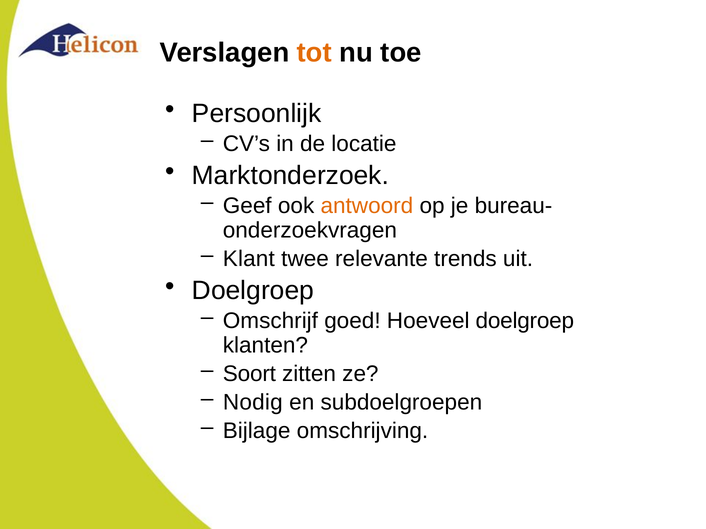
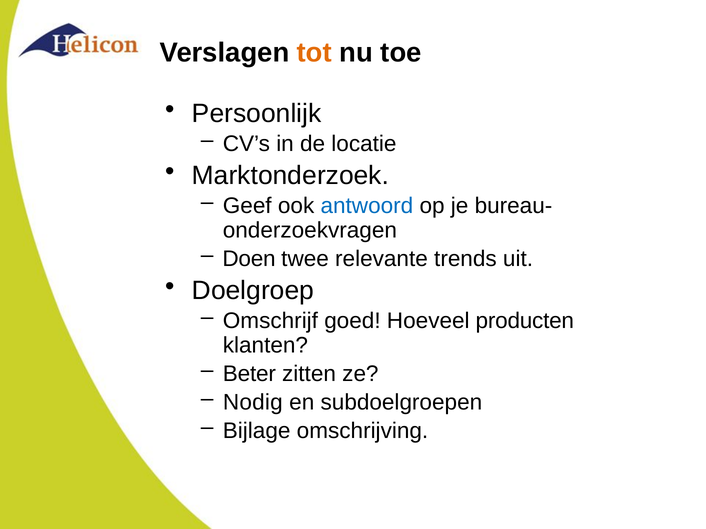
antwoord colour: orange -> blue (367, 206)
Klant: Klant -> Doen (249, 259)
Hoeveel doelgroep: doelgroep -> producten (525, 321)
Soort: Soort -> Beter (249, 374)
